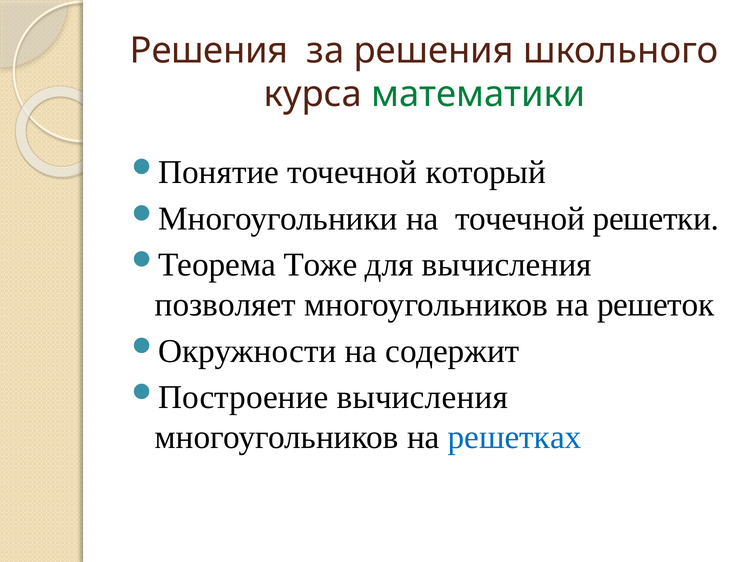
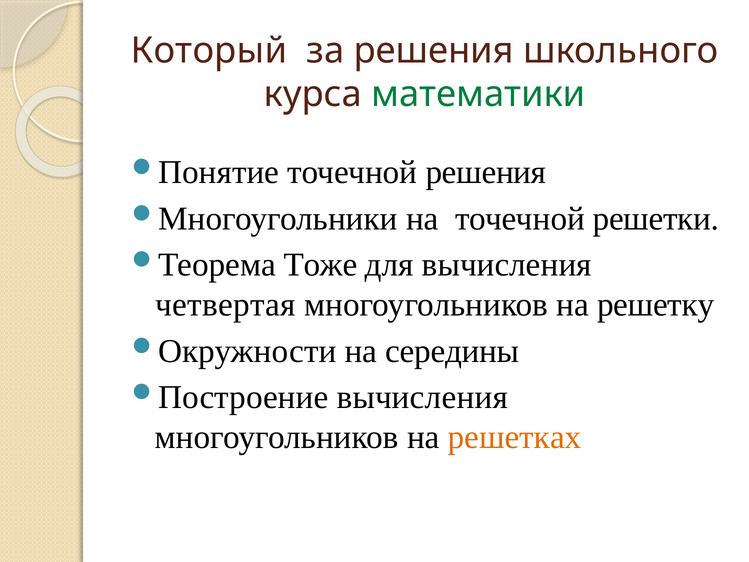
Решения: Решения -> Который (209, 51)
точечной который: который -> решения (486, 172)
позволяет: позволяет -> четвертая (225, 305)
решеток: решеток -> решетку (656, 305)
содержит: содержит -> середины (452, 351)
решетках colour: blue -> orange (515, 437)
